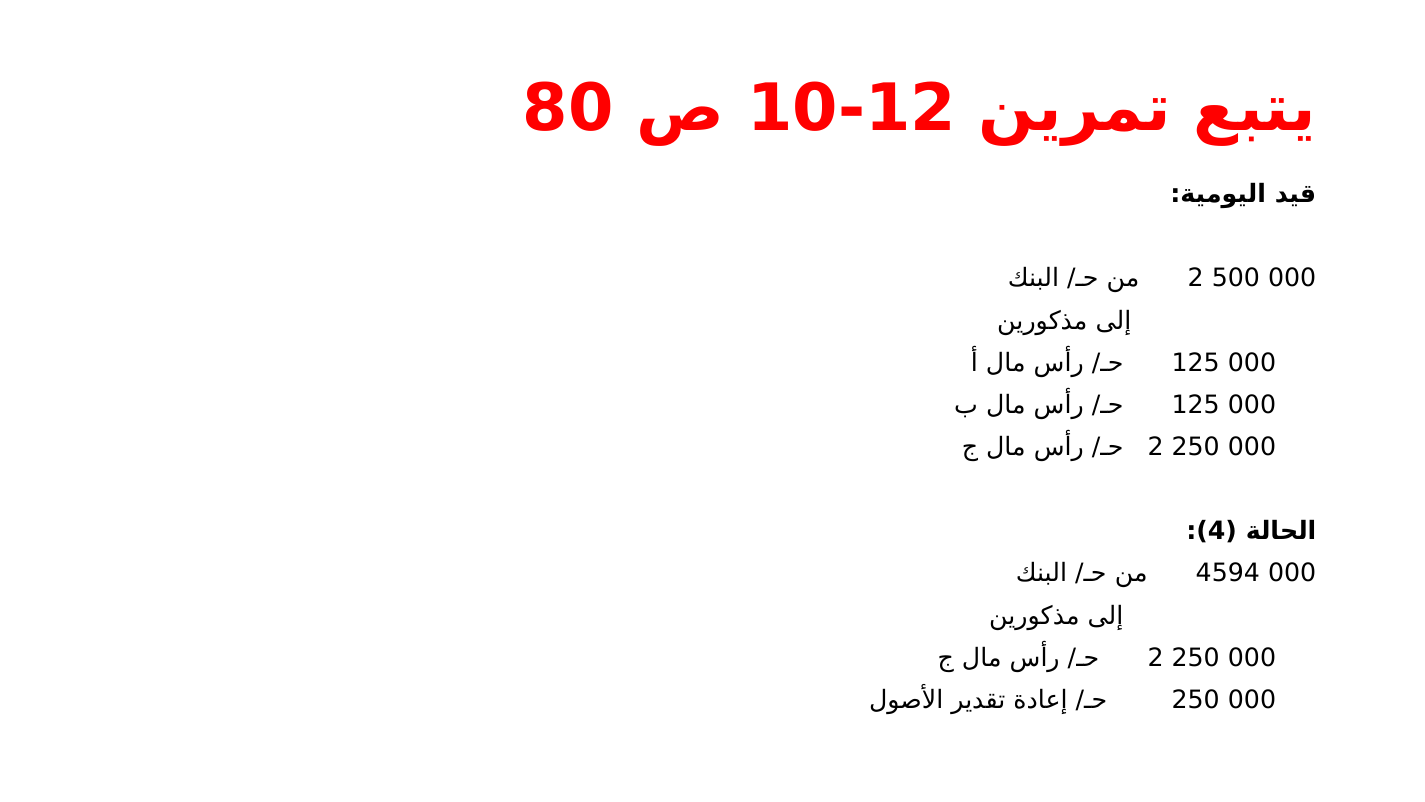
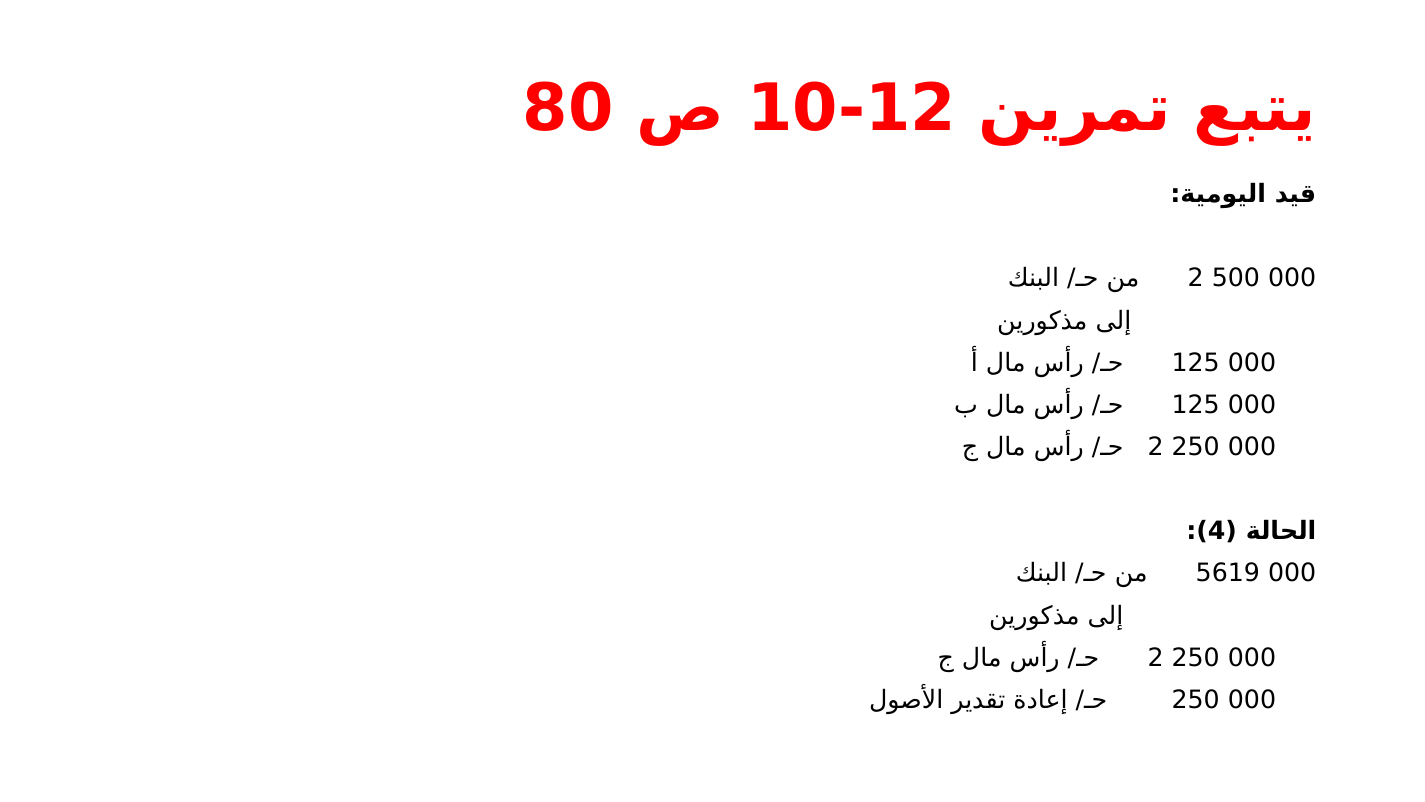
4594: 4594 -> 5619 (1228, 573)
